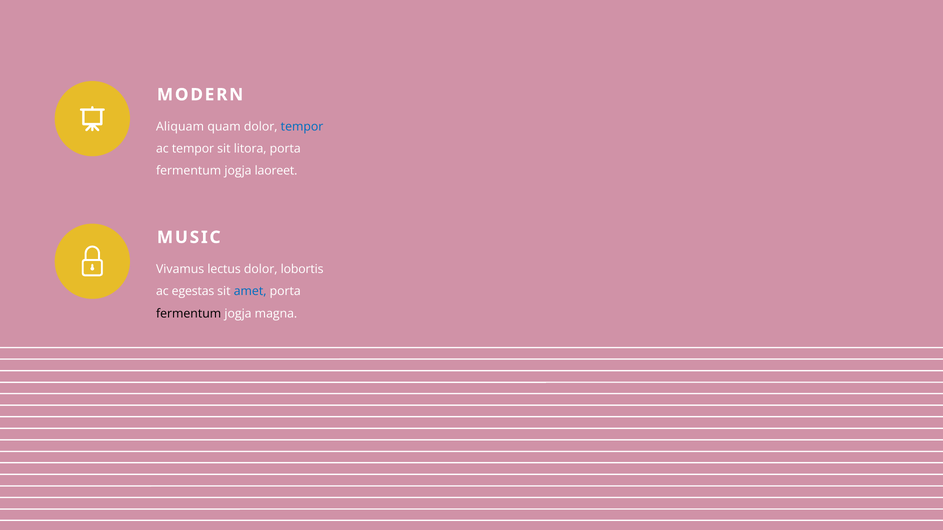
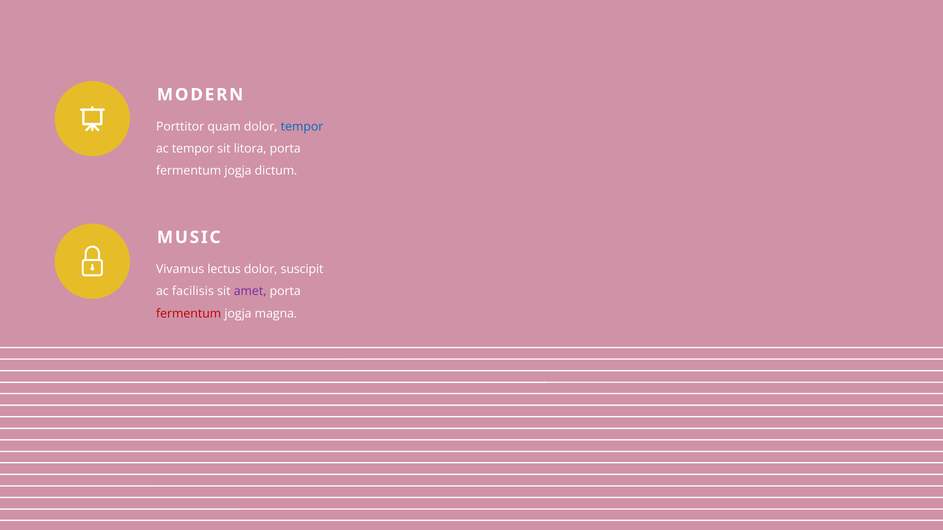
Aliquam: Aliquam -> Porttitor (180, 127)
laoreet: laoreet -> dictum (276, 171)
lobortis: lobortis -> suscipit (302, 270)
egestas: egestas -> facilisis (193, 292)
amet colour: blue -> purple (250, 292)
fermentum colour: black -> red (189, 314)
